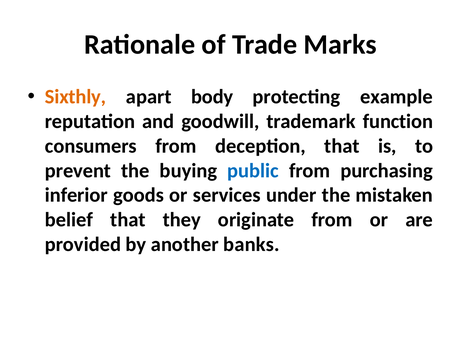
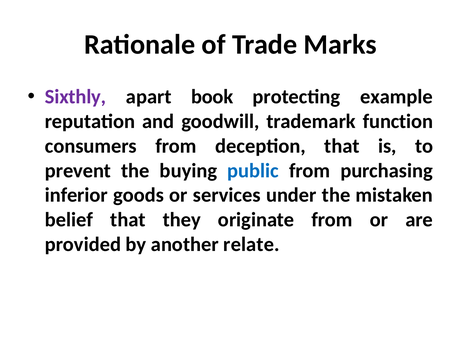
Sixthly colour: orange -> purple (76, 97)
body: body -> book (212, 97)
banks: banks -> relate (251, 244)
